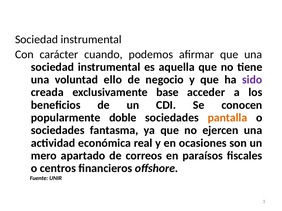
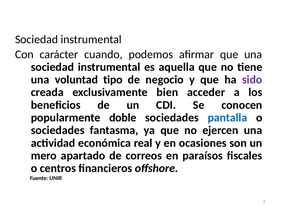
ello: ello -> tipo (113, 80)
base: base -> bien (167, 93)
pantalla colour: orange -> blue (227, 118)
